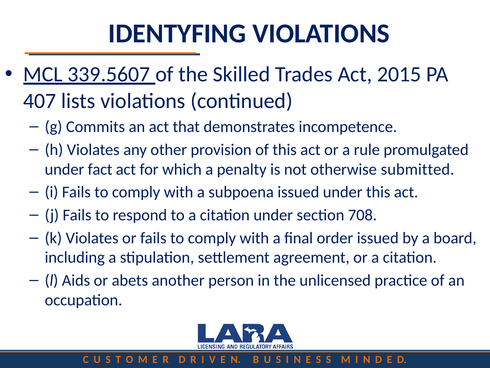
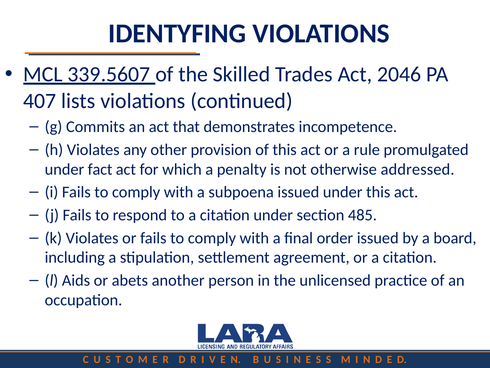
2015: 2015 -> 2046 (399, 74)
submitted: submitted -> addressed (418, 169)
708: 708 -> 485 (362, 215)
